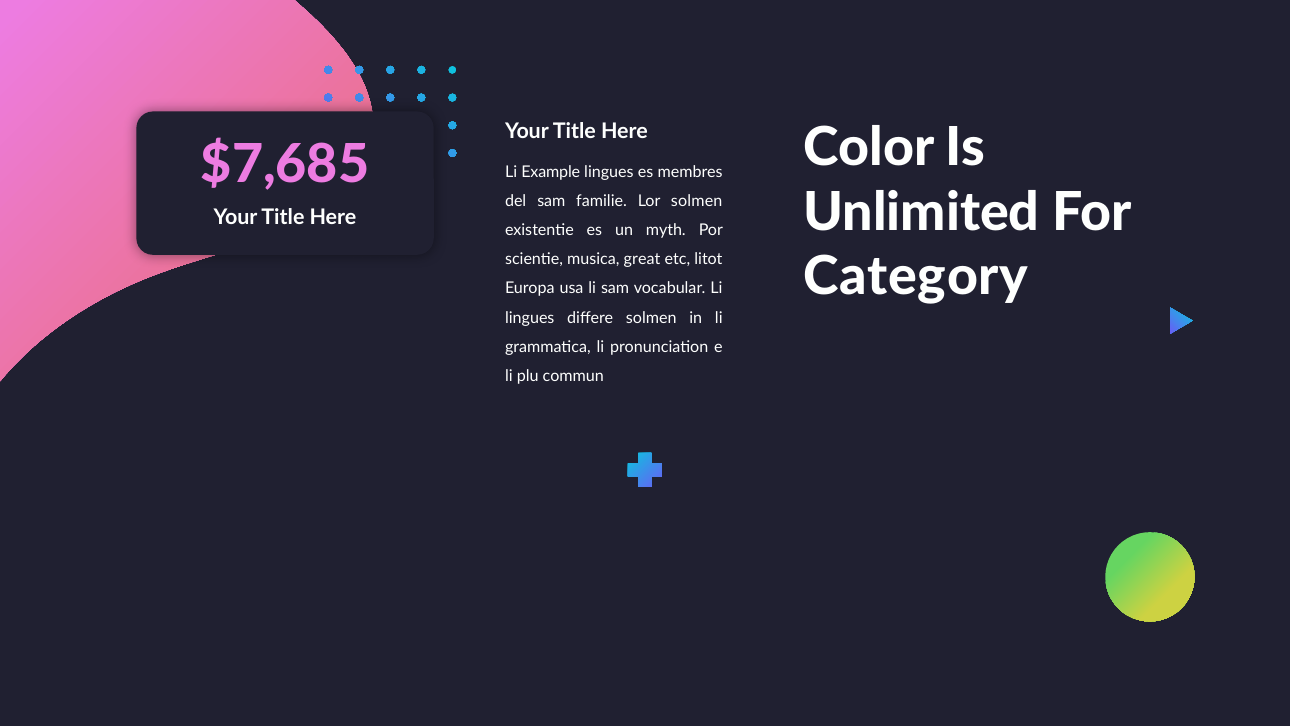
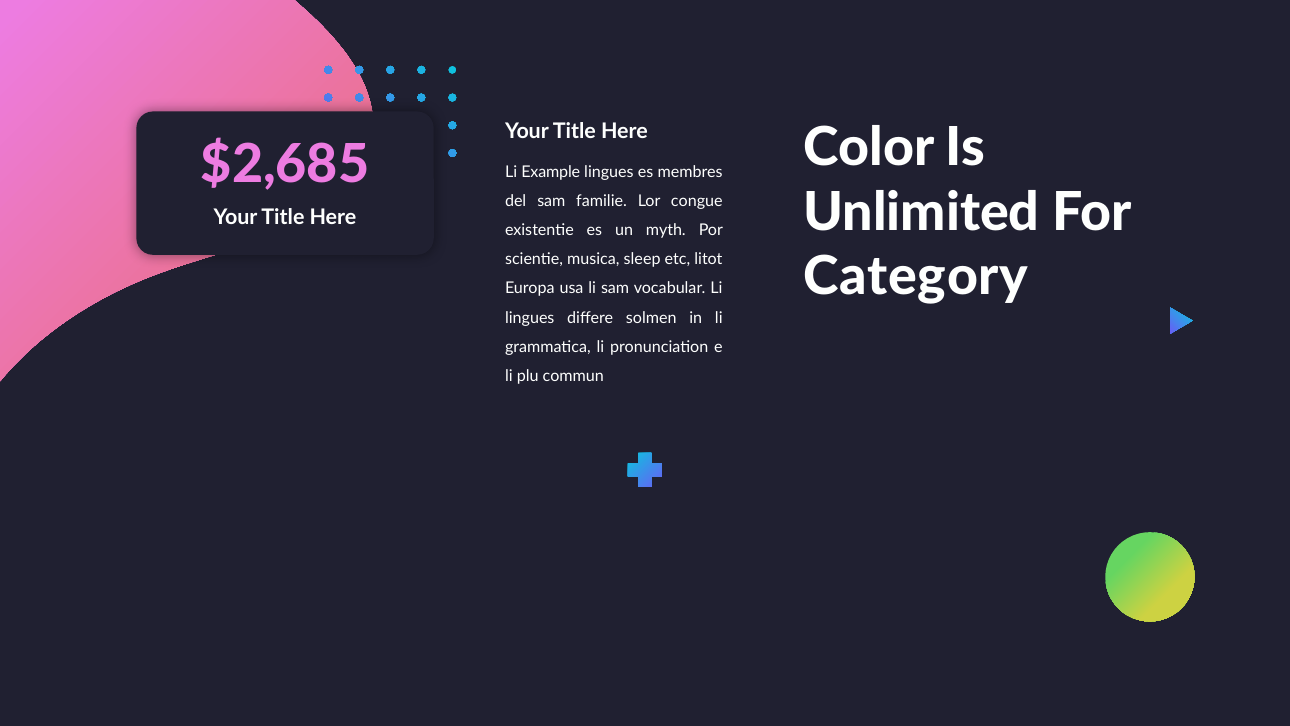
$7,685: $7,685 -> $2,685 (285, 165)
Lor solmen: solmen -> congue (697, 201)
great: great -> sleep (642, 259)
